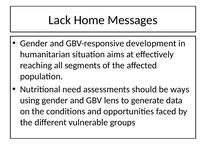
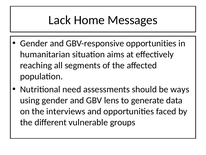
GBV-responsive development: development -> opportunities (151, 43)
conditions: conditions -> interviews (66, 111)
